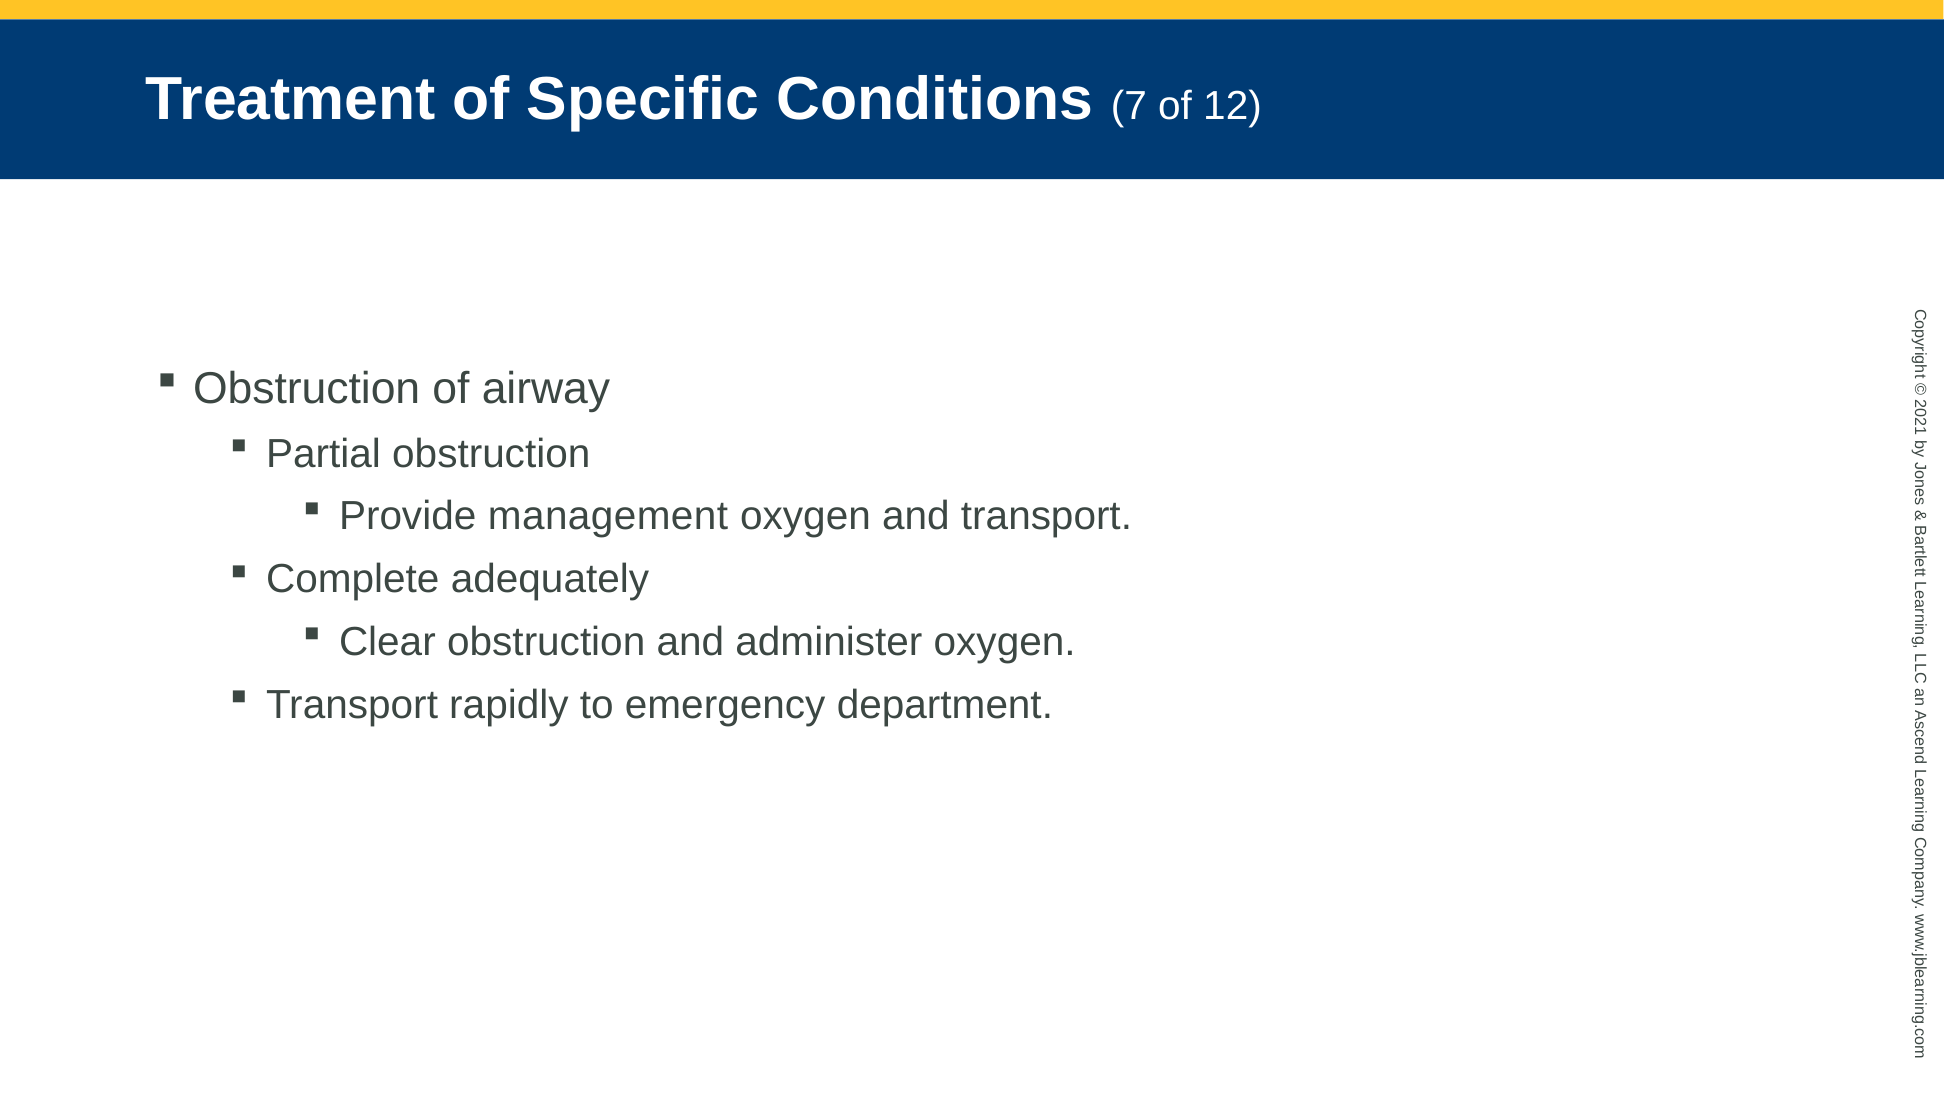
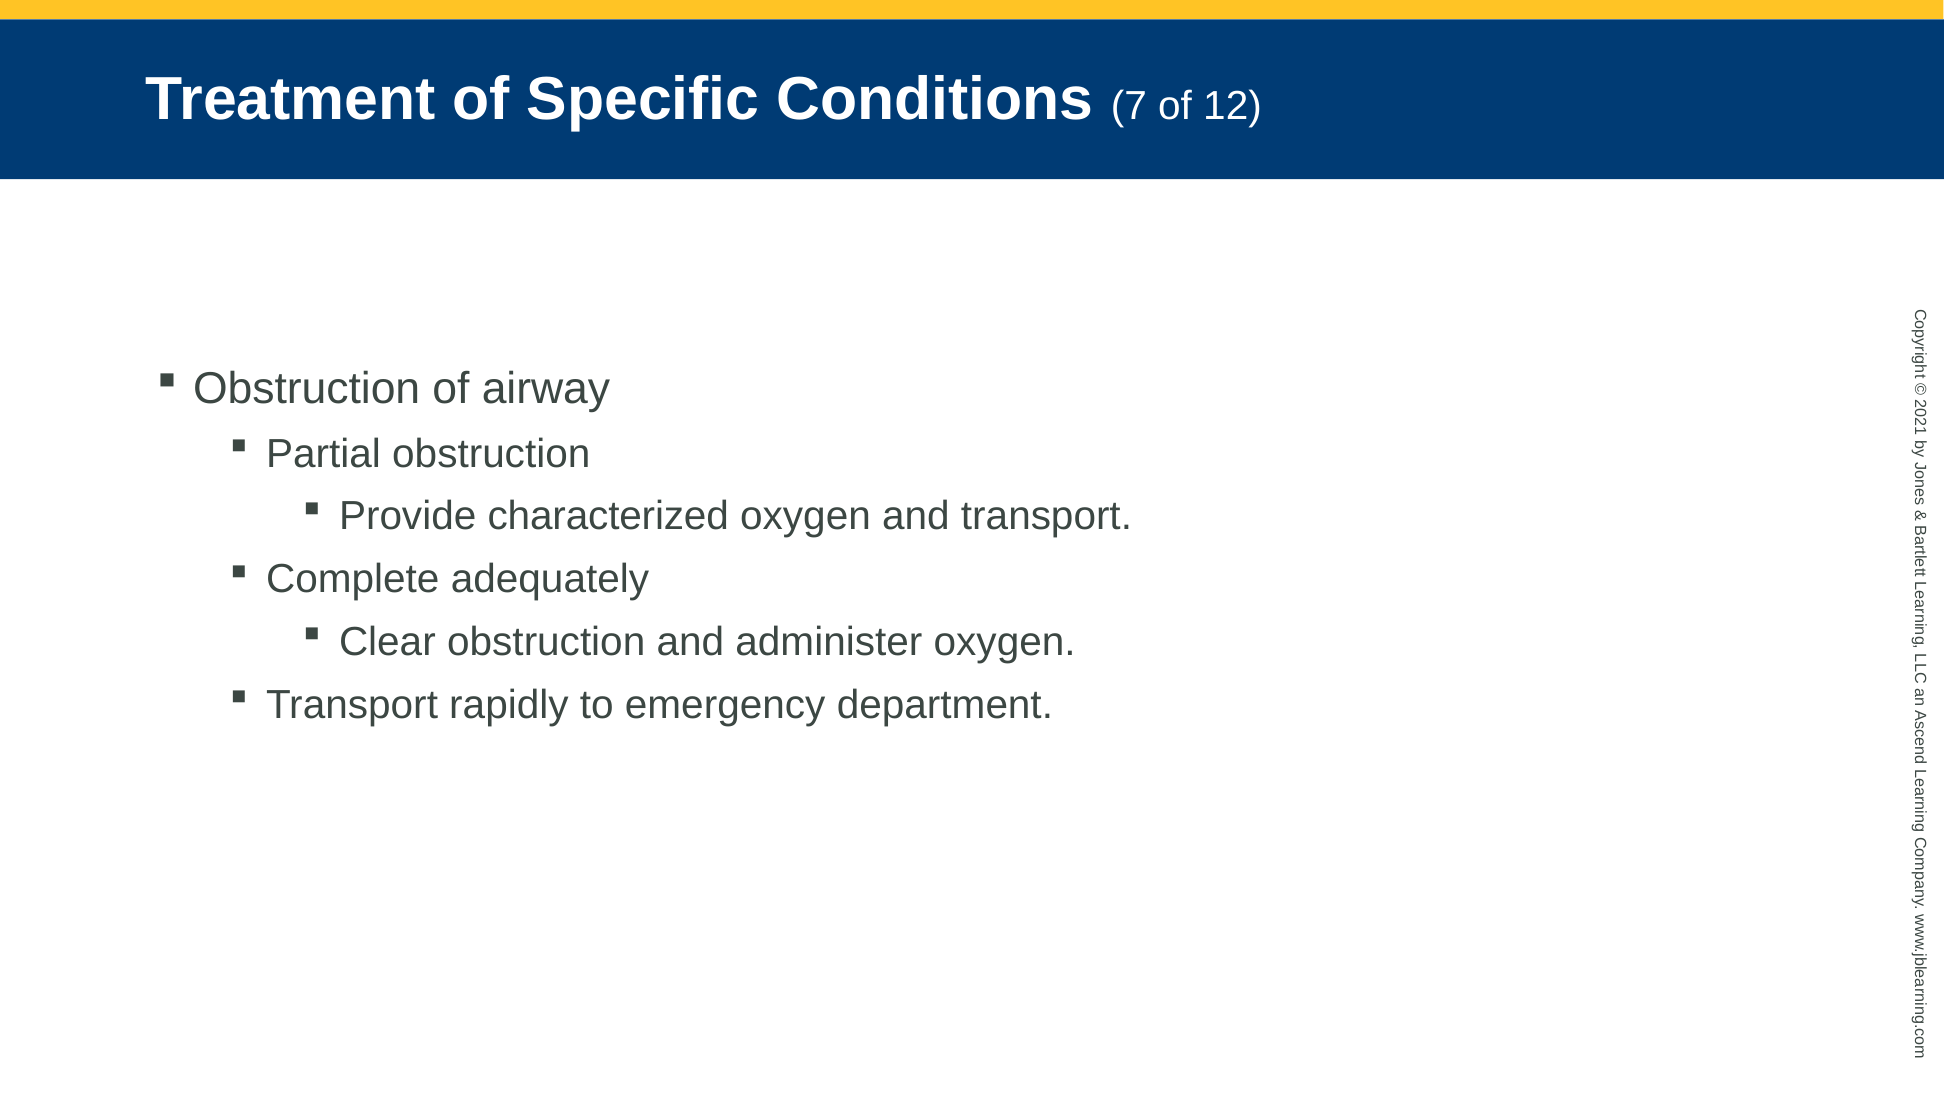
management: management -> characterized (608, 516)
